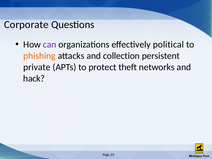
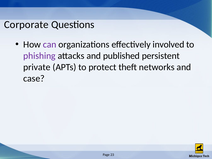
political: political -> involved (168, 44)
phishing colour: orange -> purple (39, 56)
collection: collection -> published (121, 56)
hack: hack -> case (34, 78)
